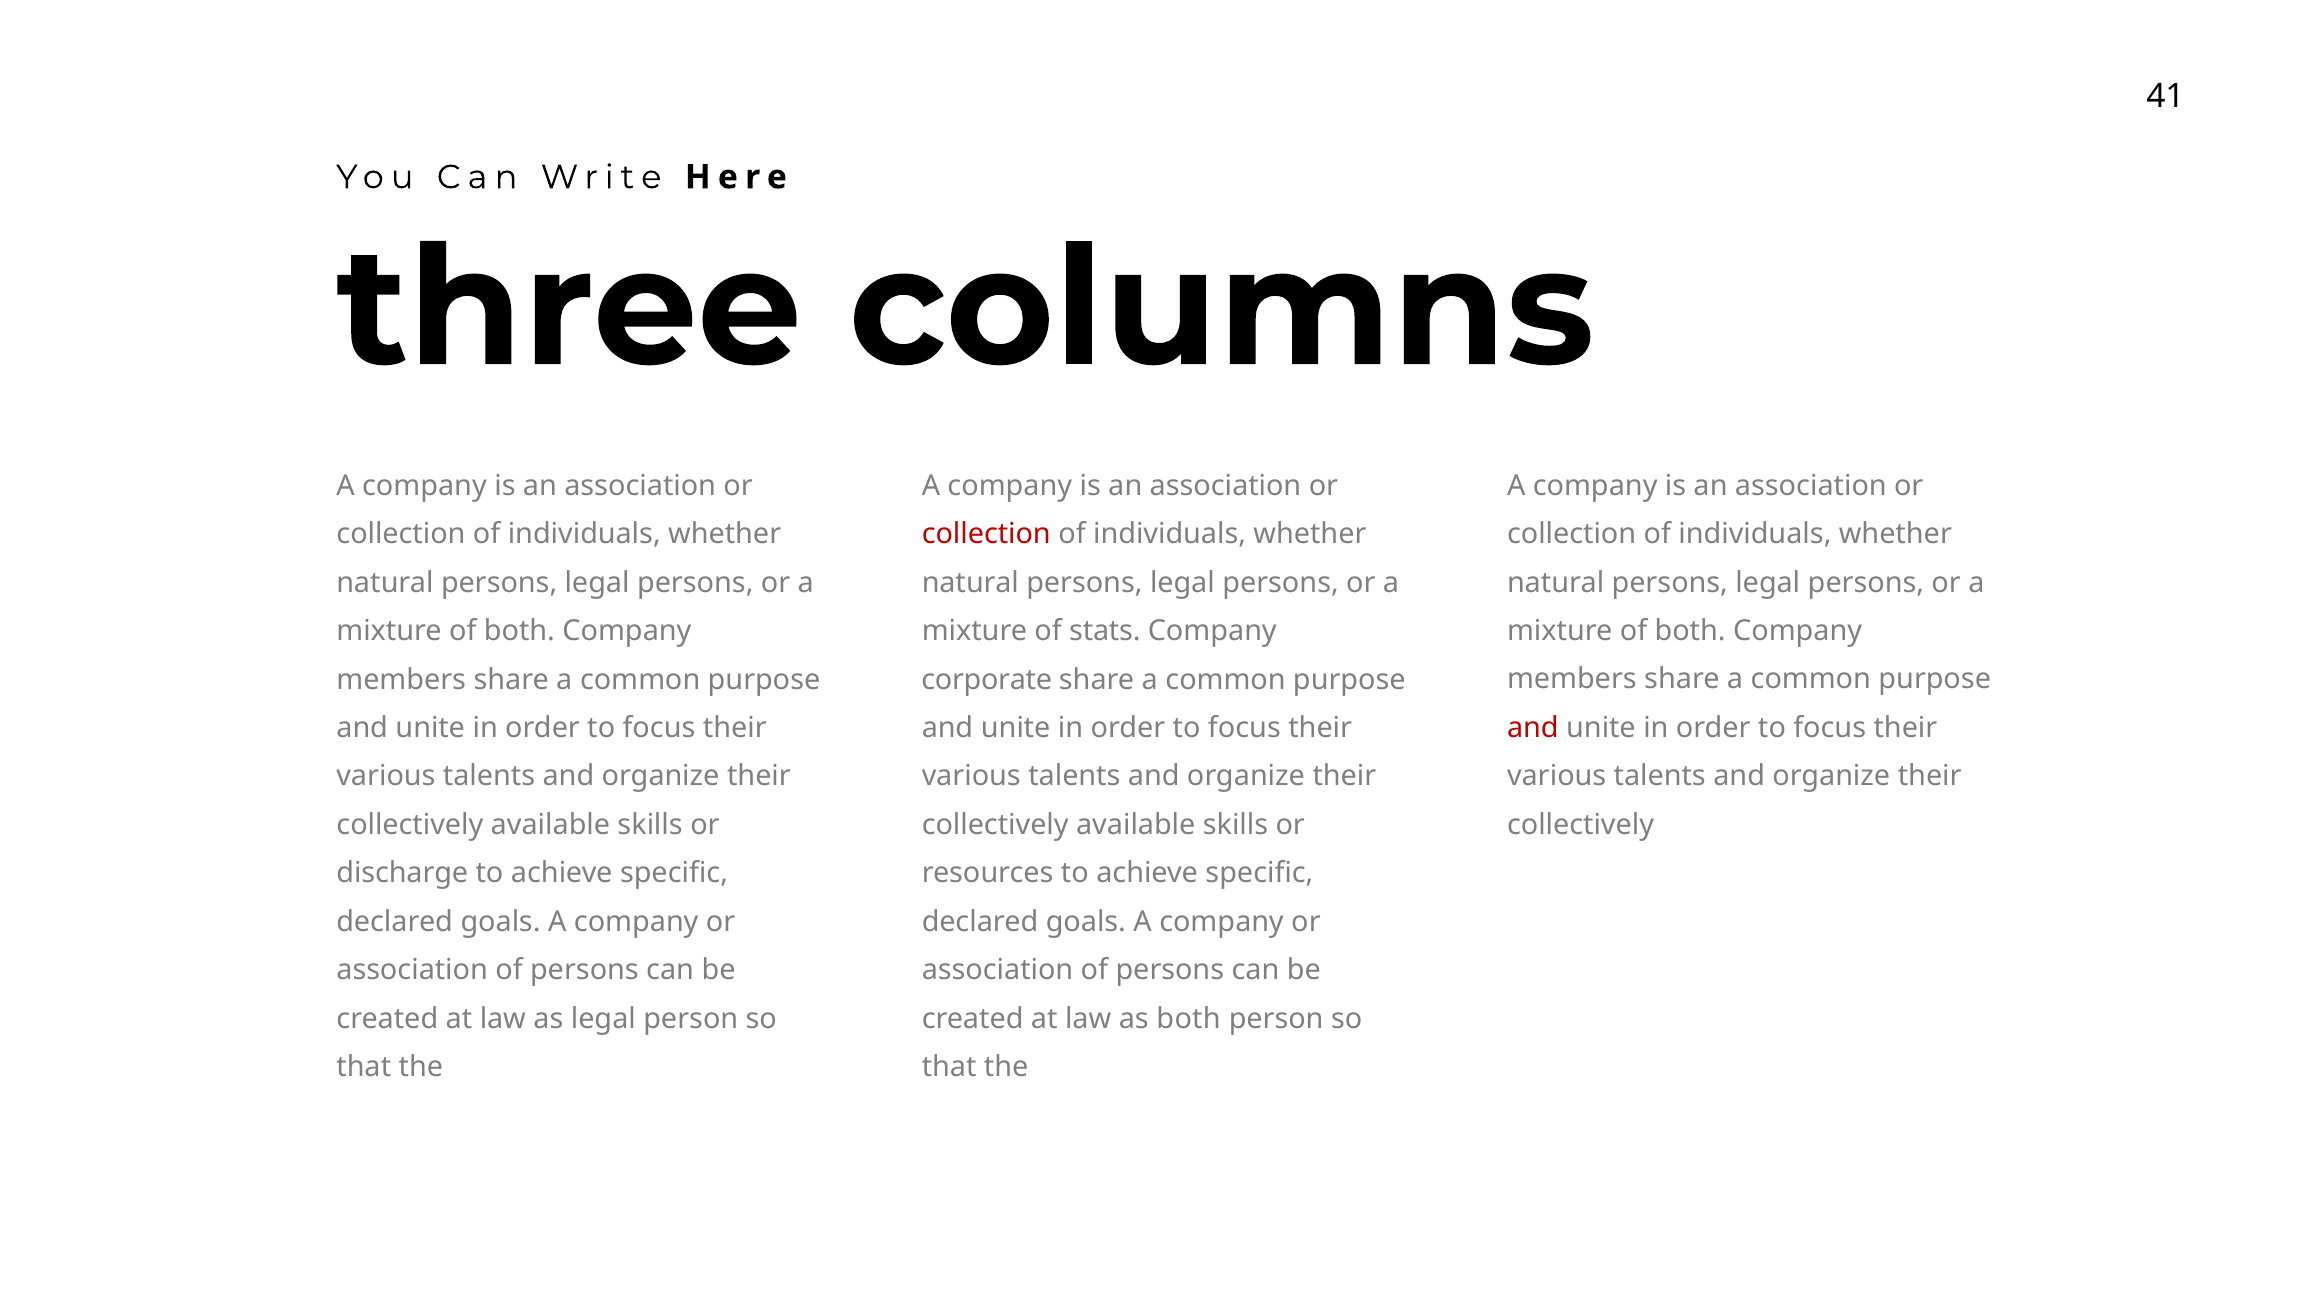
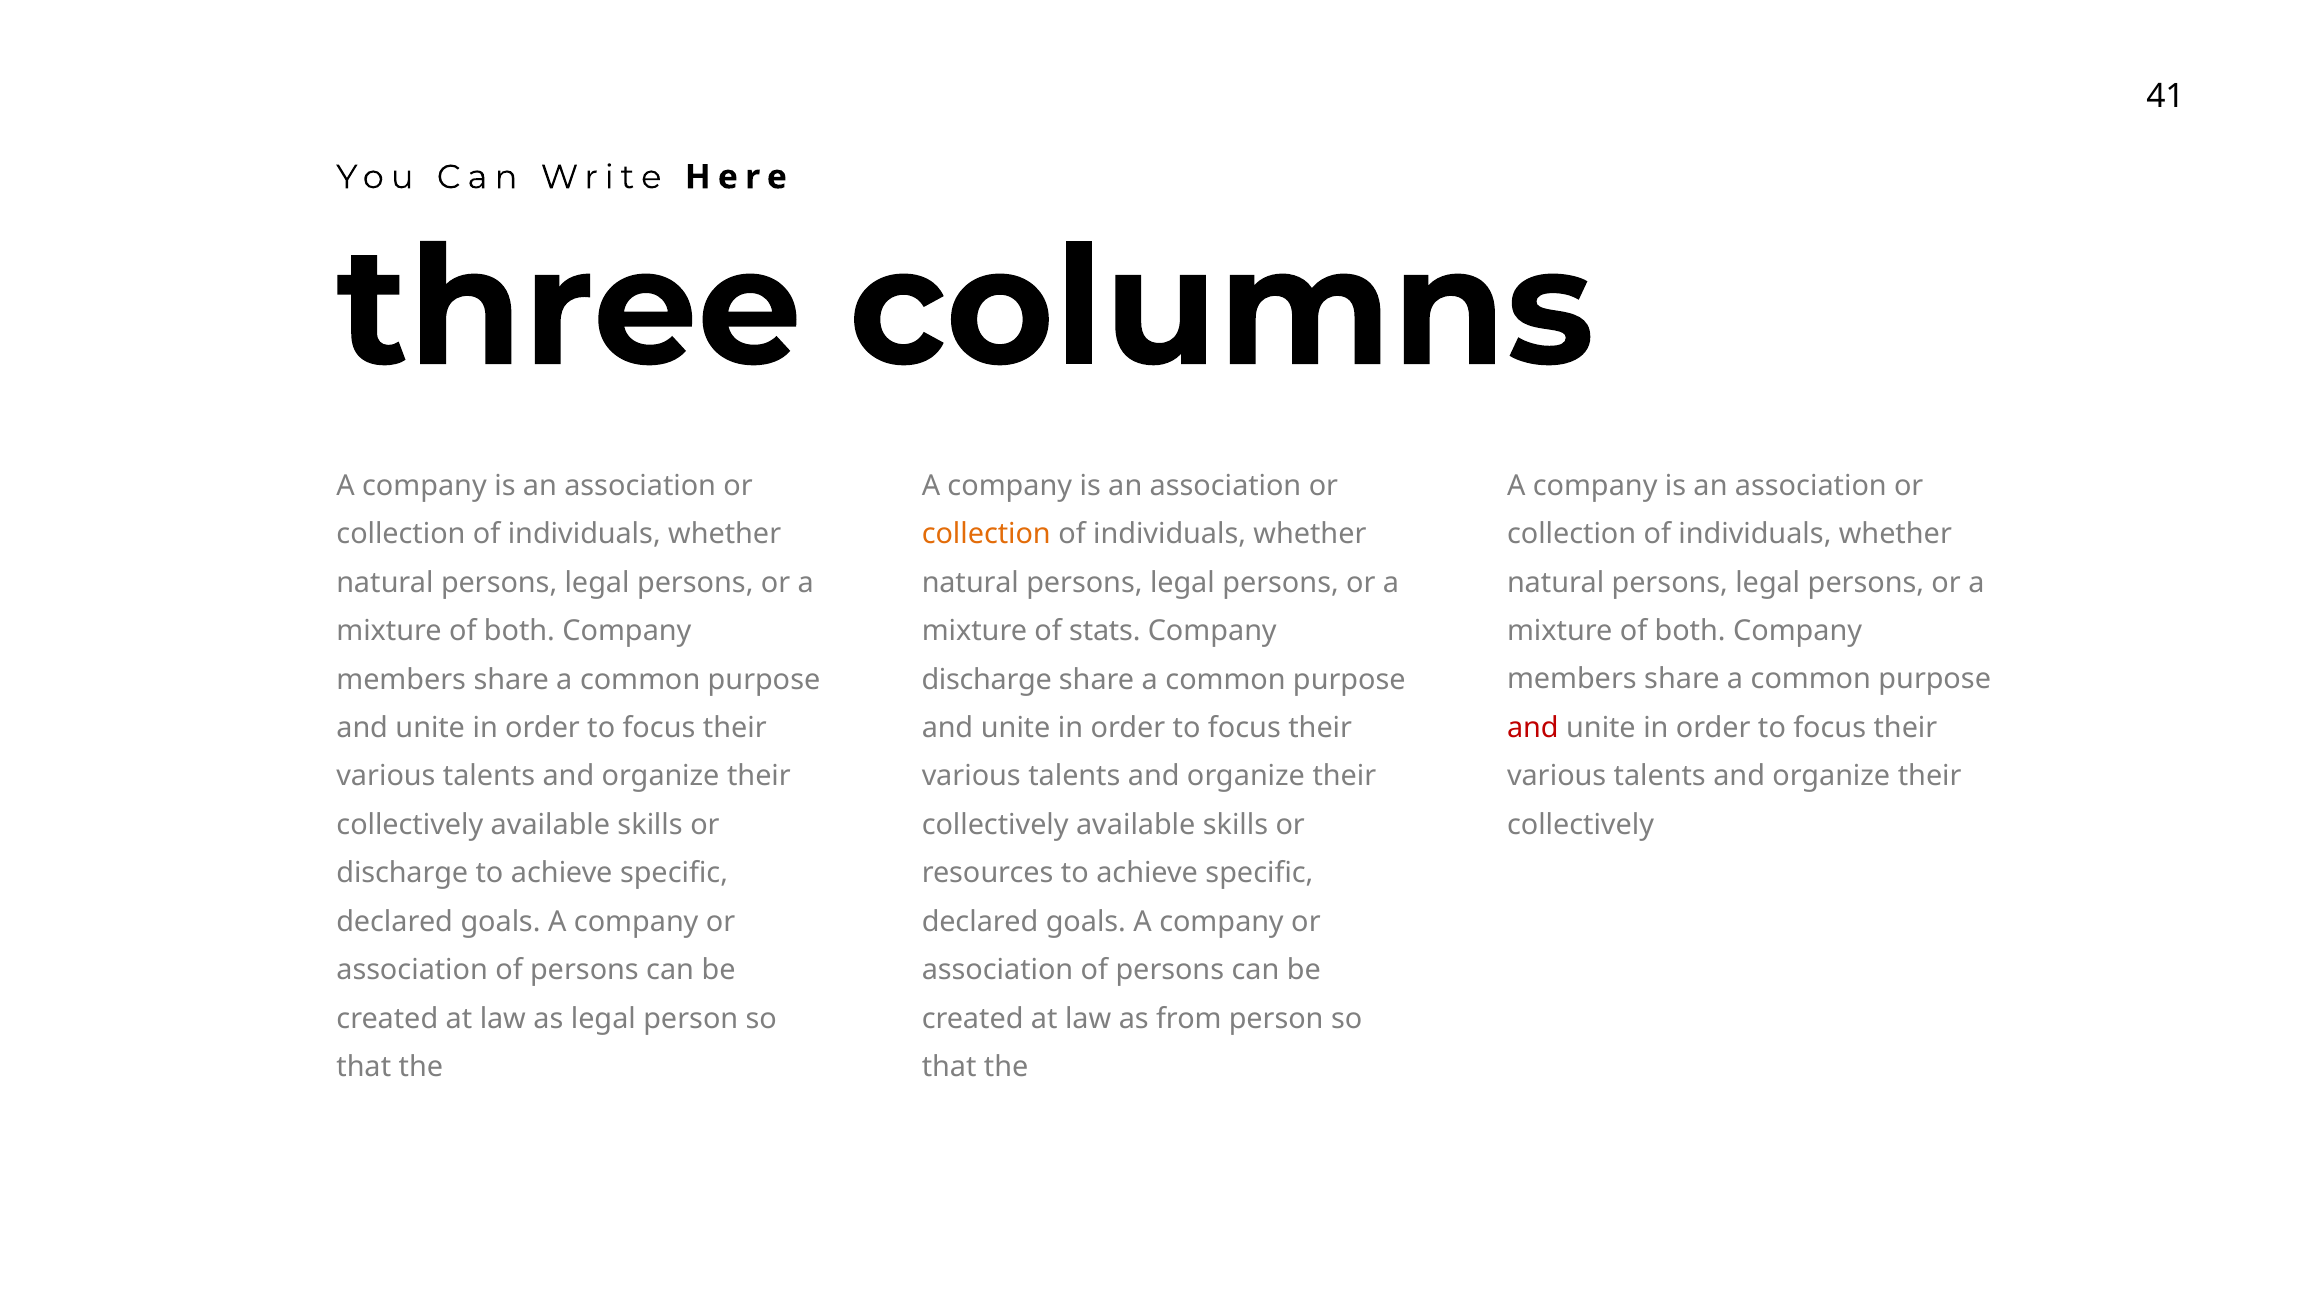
collection colour: red -> orange (986, 534)
corporate: corporate -> discharge (987, 679)
as both: both -> from (1189, 1018)
